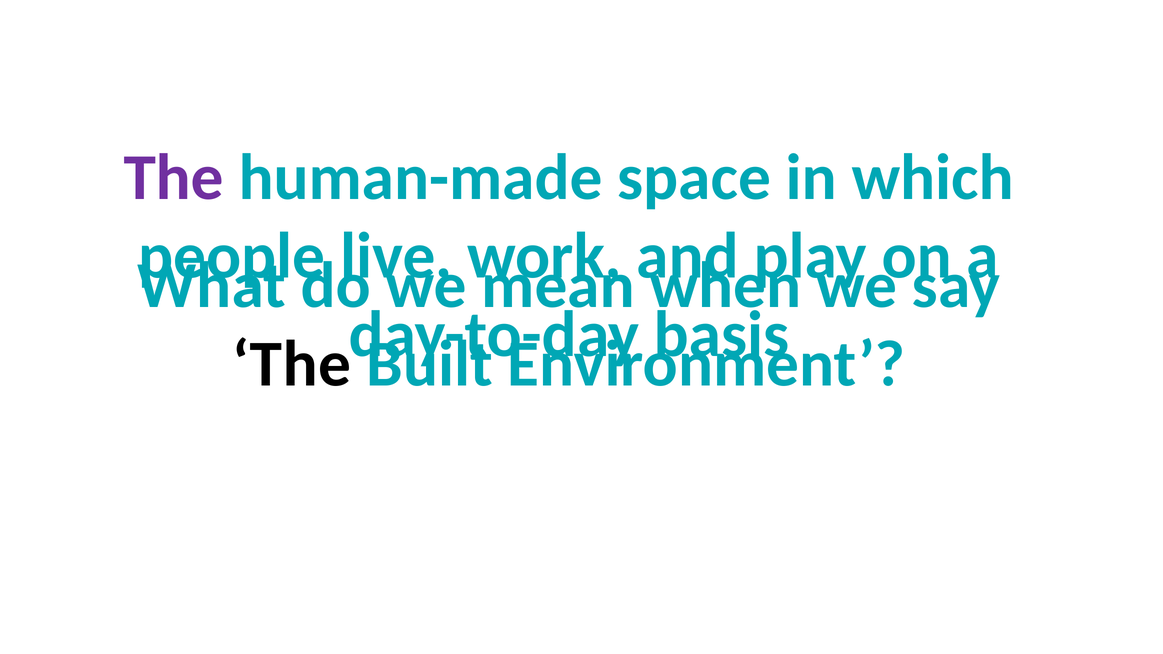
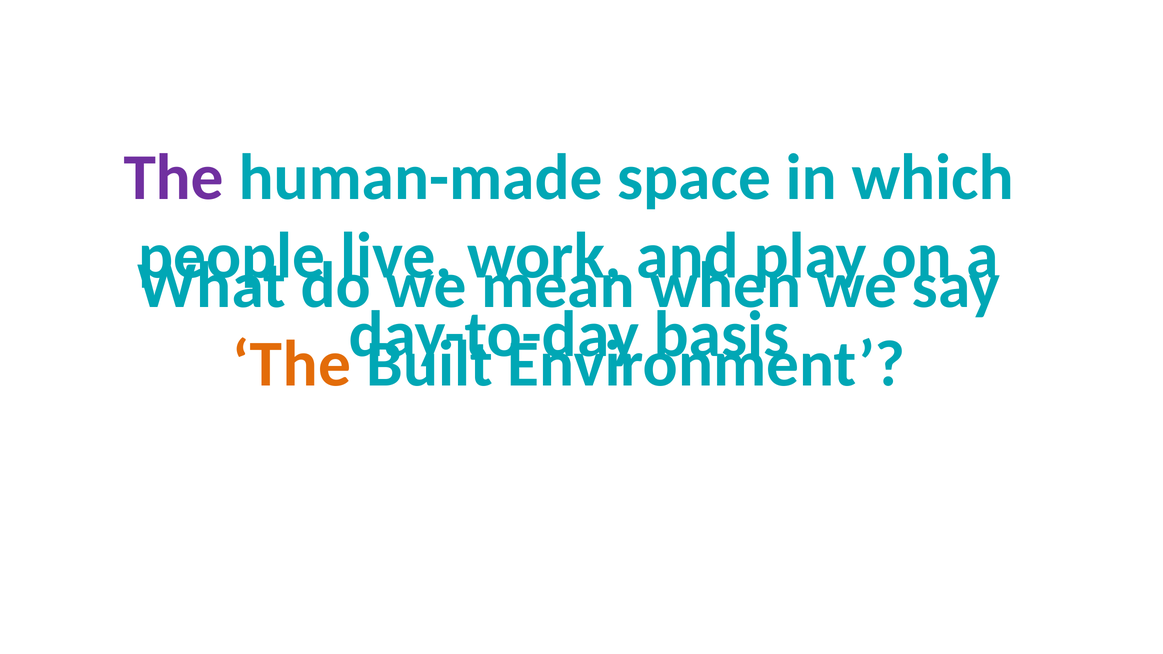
The colour: black -> orange (292, 364)
